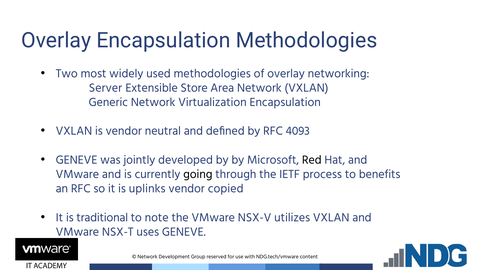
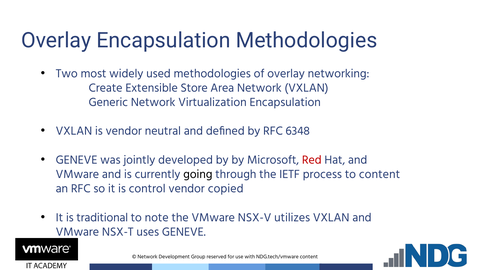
Server: Server -> Create (106, 88)
4093: 4093 -> 6348 (298, 131)
Red colour: black -> red (312, 159)
to benefits: benefits -> content (380, 174)
uplinks: uplinks -> control (147, 188)
